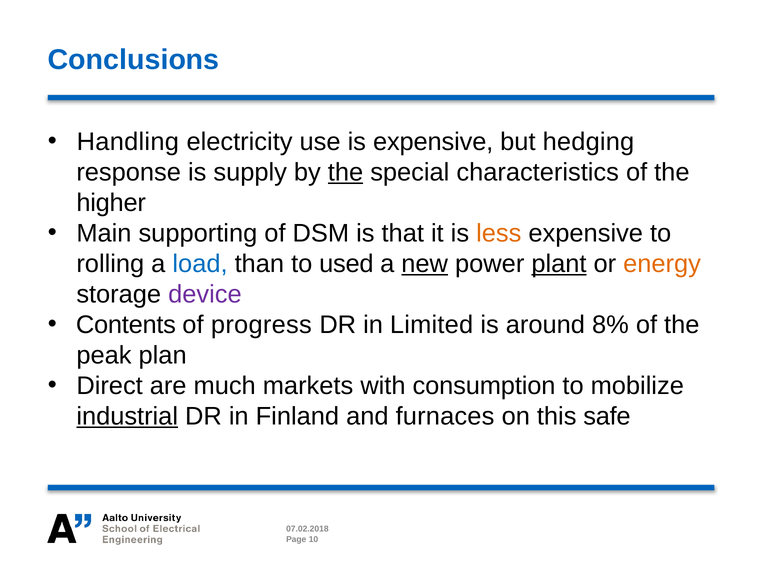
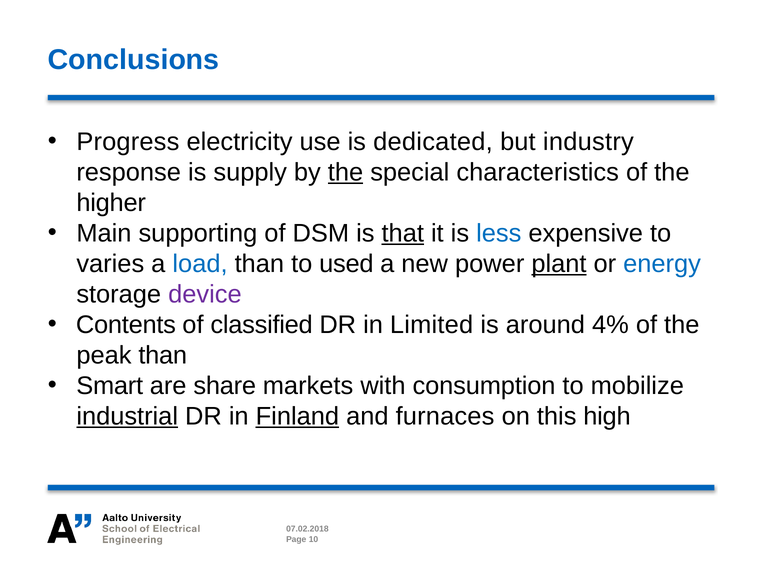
Handling: Handling -> Progress (128, 142)
is expensive: expensive -> dedicated (433, 142)
hedging: hedging -> industry (588, 142)
that underline: none -> present (403, 234)
less colour: orange -> blue (499, 234)
rolling: rolling -> varies (110, 264)
new underline: present -> none (425, 264)
energy colour: orange -> blue (662, 264)
progress: progress -> classified (262, 325)
8%: 8% -> 4% (610, 325)
peak plan: plan -> than (163, 356)
Direct: Direct -> Smart (110, 386)
much: much -> share (225, 386)
Finland underline: none -> present (297, 417)
safe: safe -> high (607, 417)
